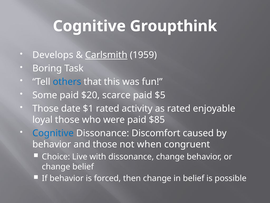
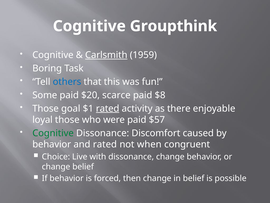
Develops: Develops -> Cognitive (53, 55)
$5: $5 -> $8 (160, 95)
date: date -> goal (71, 108)
rated underline: none -> present (108, 108)
as rated: rated -> there (179, 108)
$85: $85 -> $57 (157, 120)
Cognitive colour: blue -> green (53, 133)
and those: those -> rated (105, 144)
